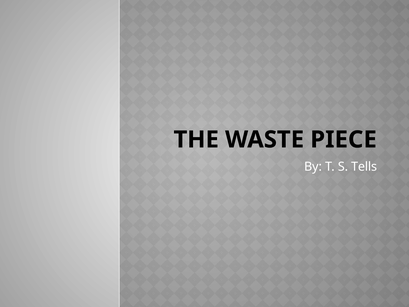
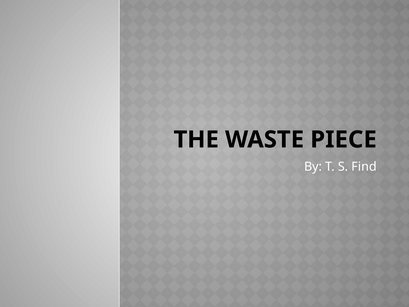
Tells: Tells -> Find (364, 167)
